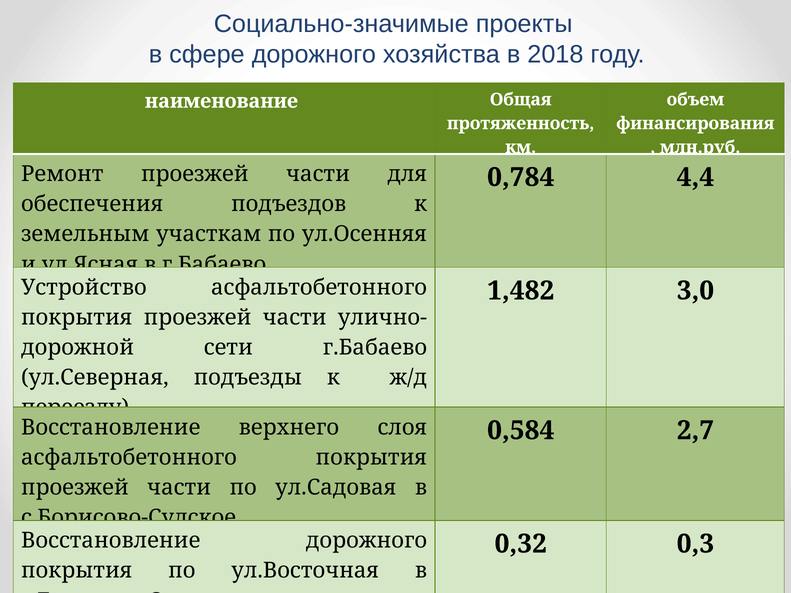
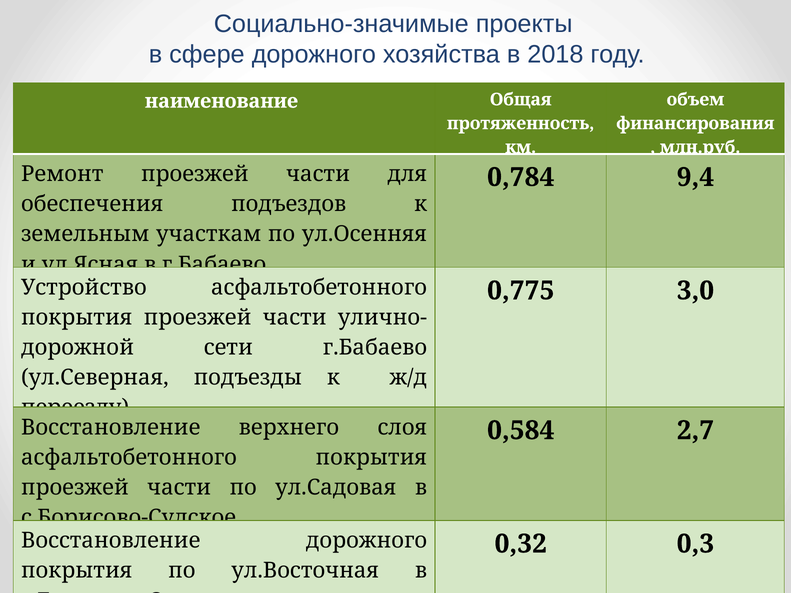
4,4: 4,4 -> 9,4 (695, 177)
1,482: 1,482 -> 0,775 (521, 291)
